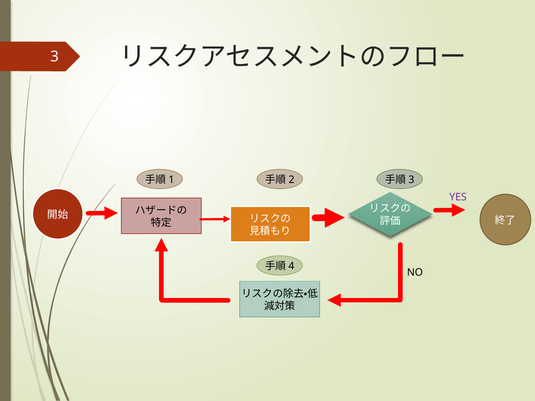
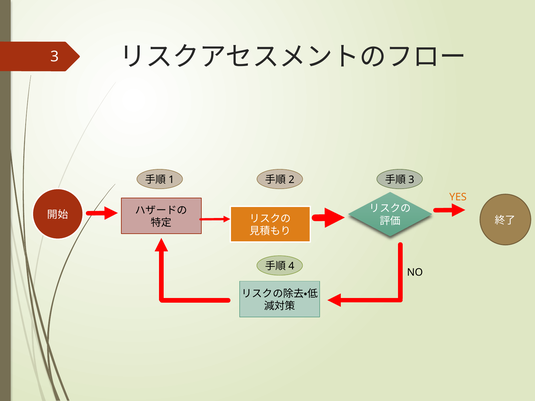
YES colour: purple -> orange (458, 197)
